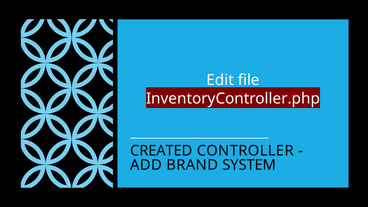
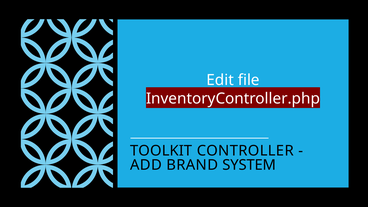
CREATED: CREATED -> TOOLKIT (161, 151)
